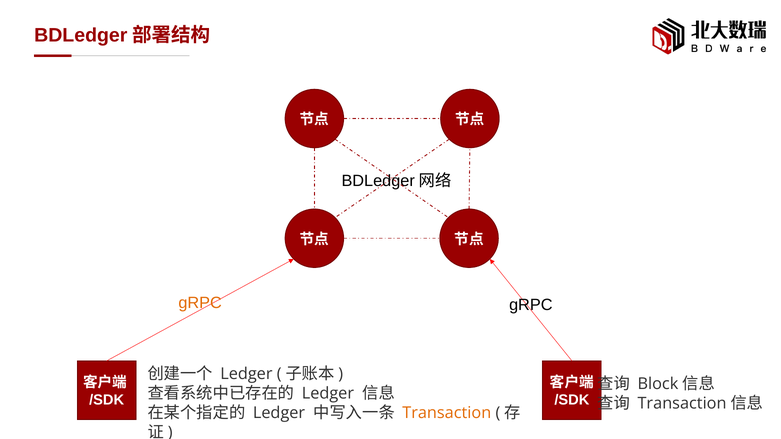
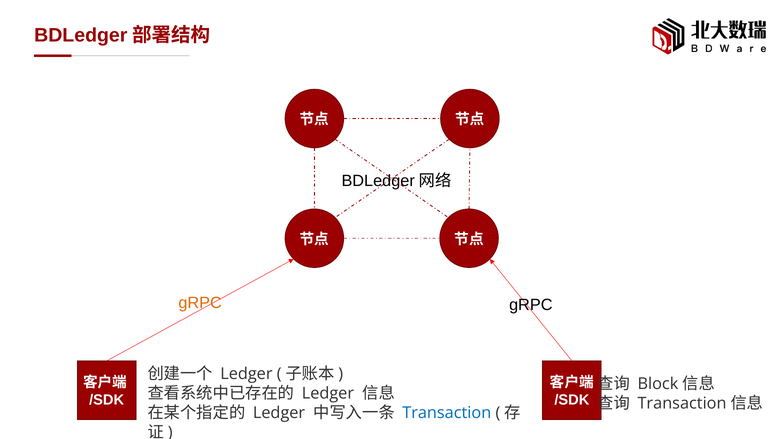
Transaction colour: orange -> blue (447, 413)
